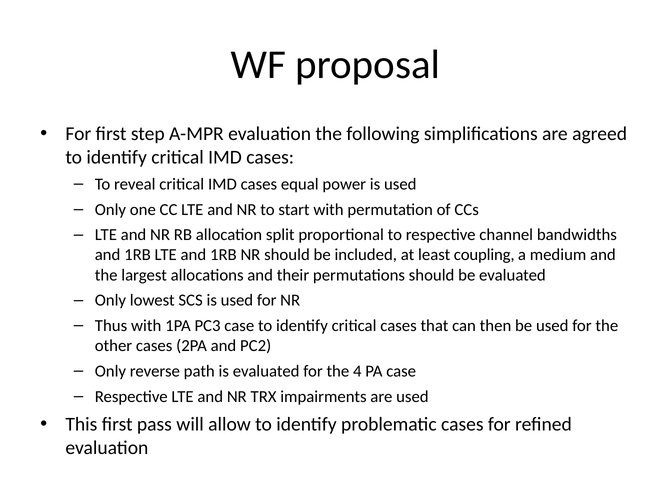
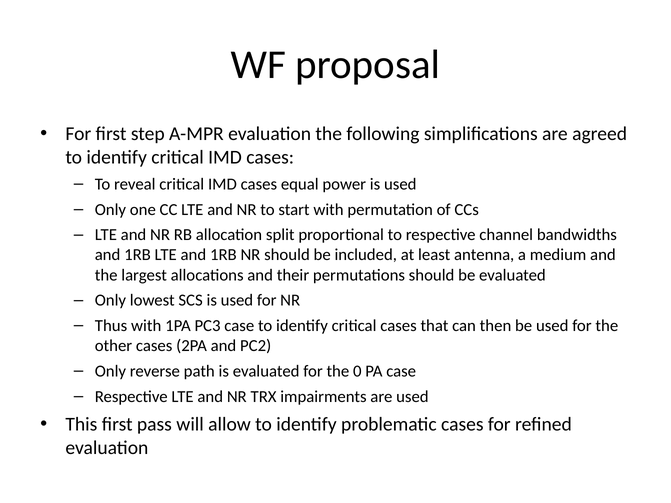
coupling: coupling -> antenna (484, 255)
4: 4 -> 0 (357, 371)
